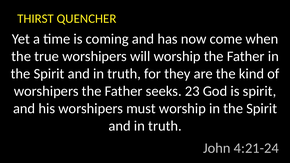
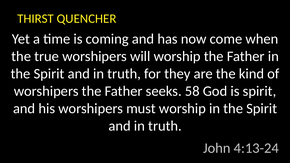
23: 23 -> 58 (192, 91)
4:21-24: 4:21-24 -> 4:13-24 (256, 148)
